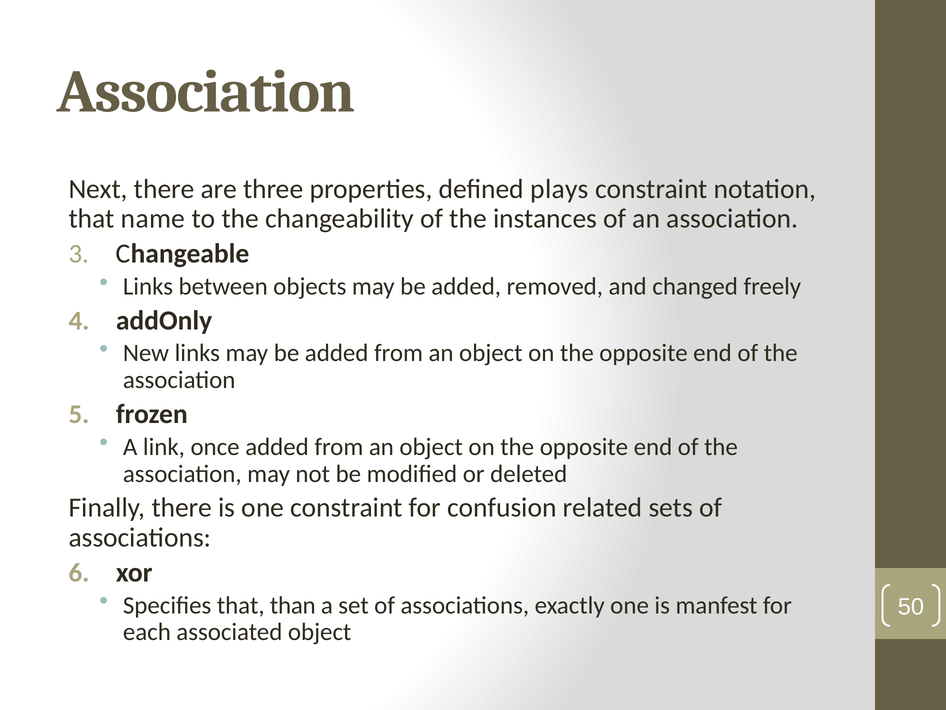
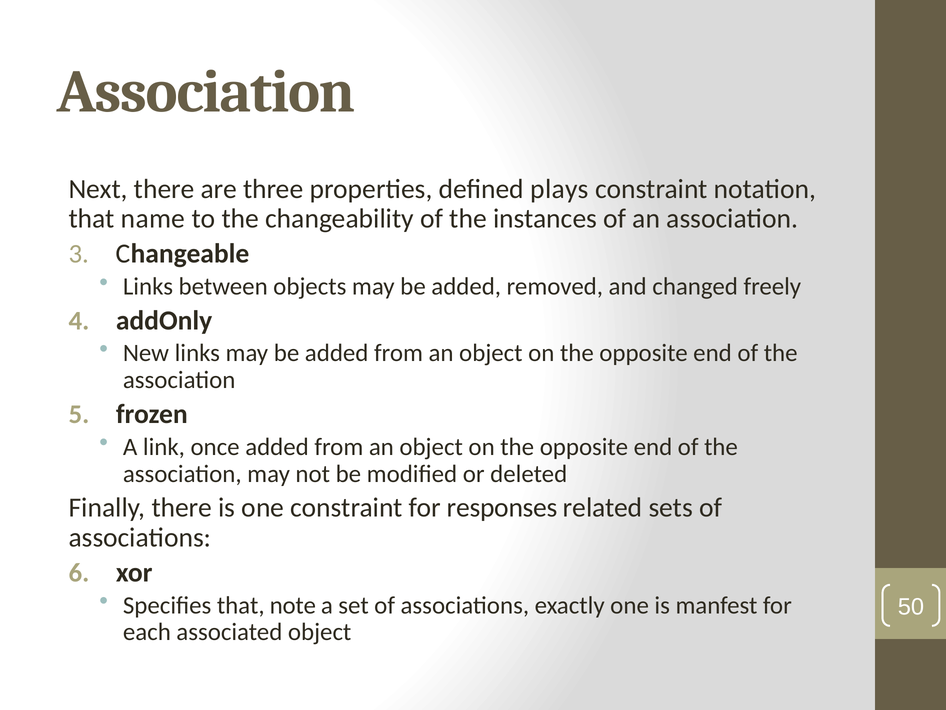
confusion: confusion -> responses (502, 507)
than: than -> note (293, 605)
